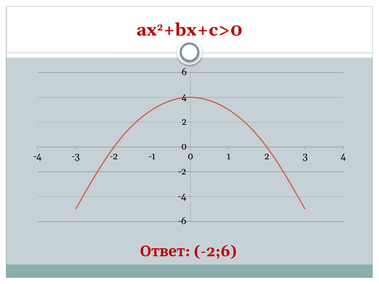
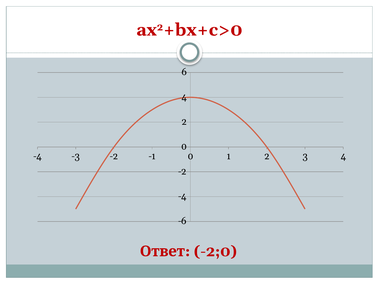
-2;6: -2;6 -> -2;0 (215, 252)
